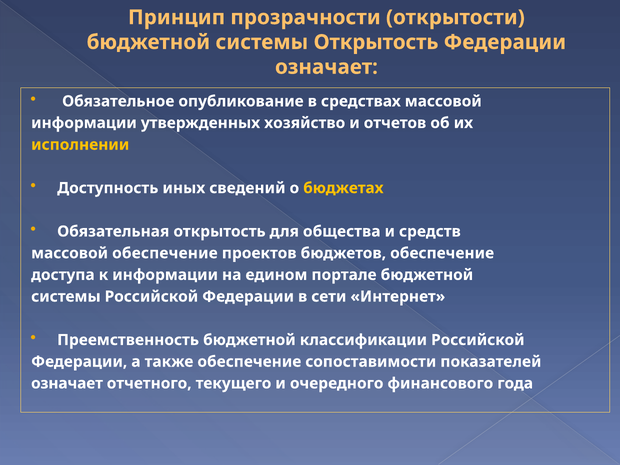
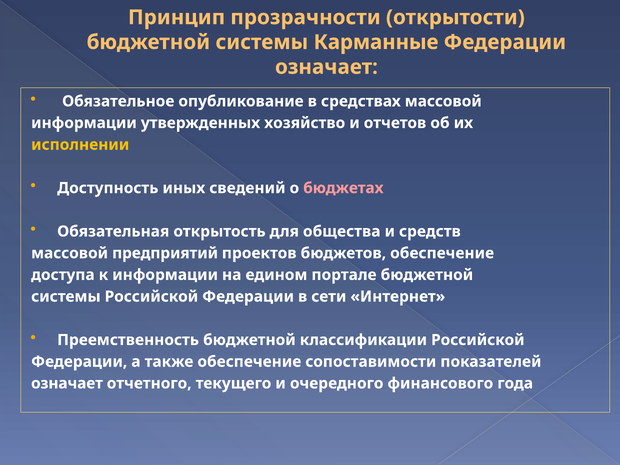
системы Открытость: Открытость -> Карманные (376, 42)
бюджетах colour: yellow -> pink (343, 188)
массовой обеспечение: обеспечение -> предприятий (165, 253)
